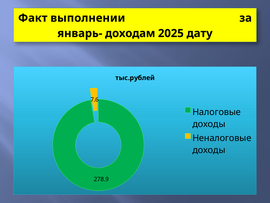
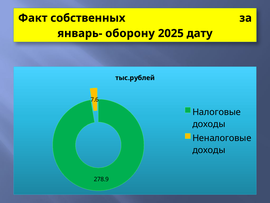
выполнении: выполнении -> собственных (88, 18)
доходам: доходам -> оборону (130, 33)
